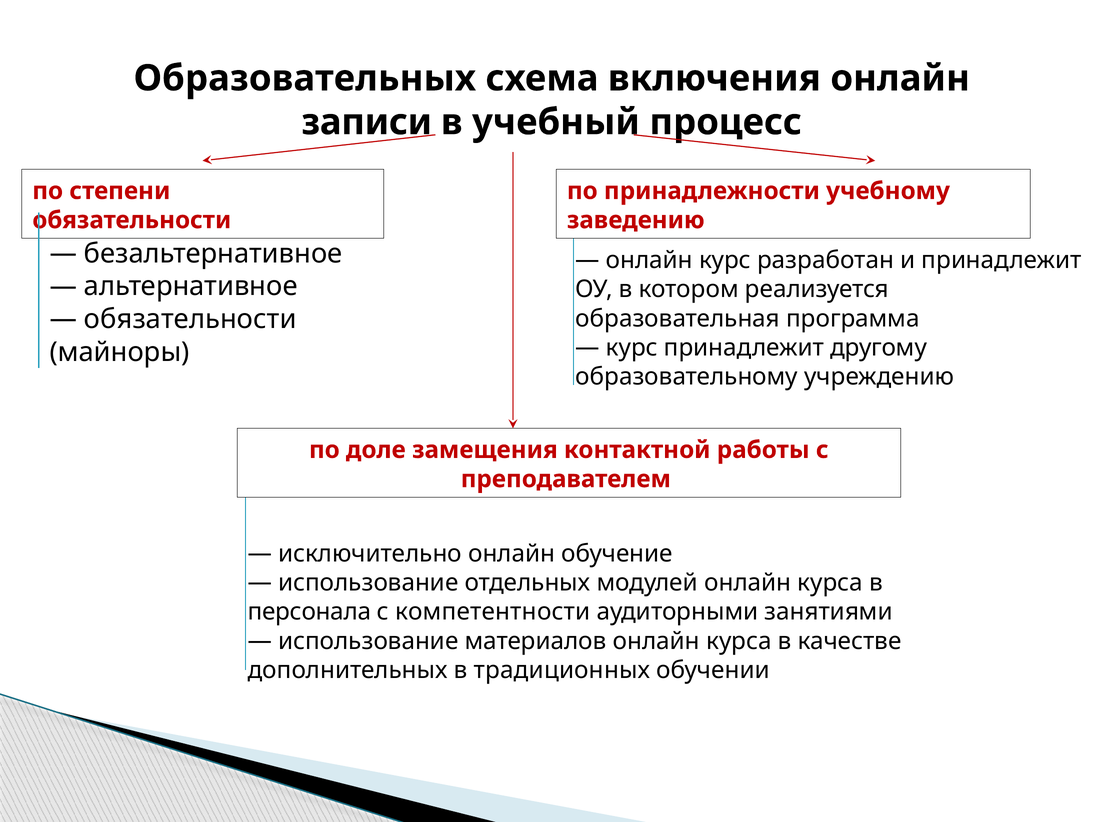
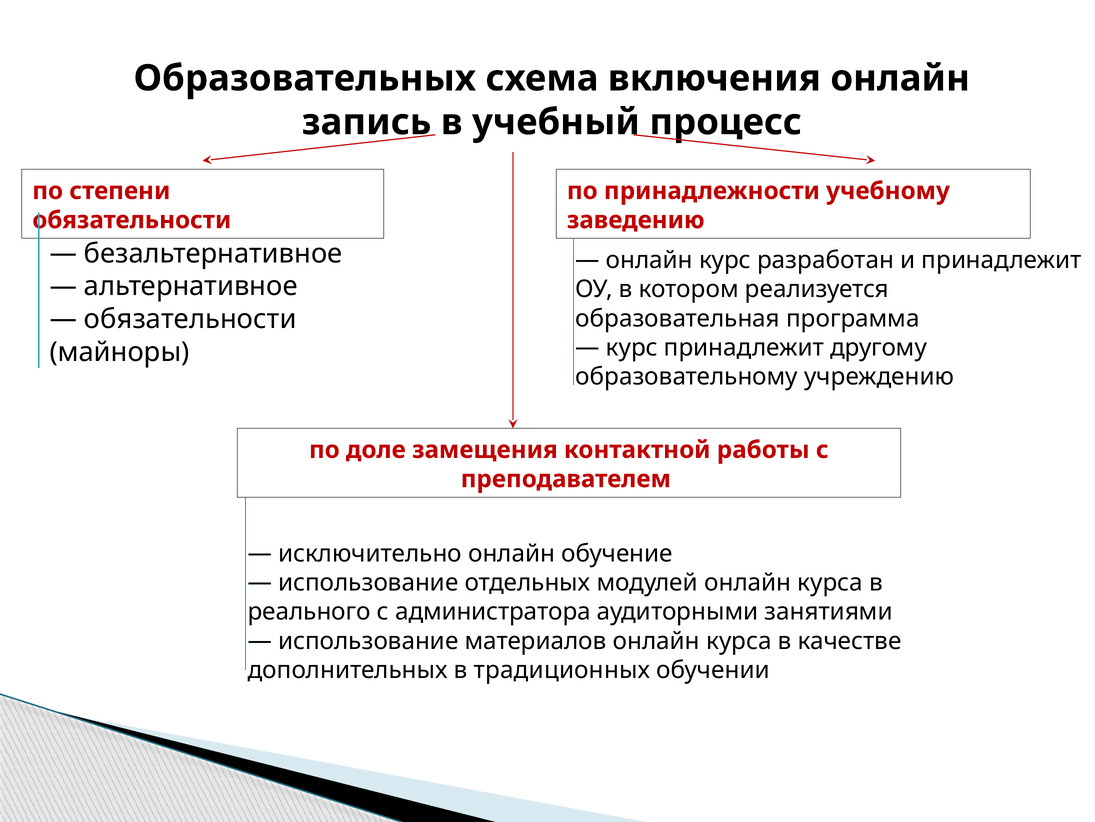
записи: записи -> запись (367, 122)
персонала: персонала -> реального (309, 611)
компетентности: компетентности -> администратора (493, 611)
